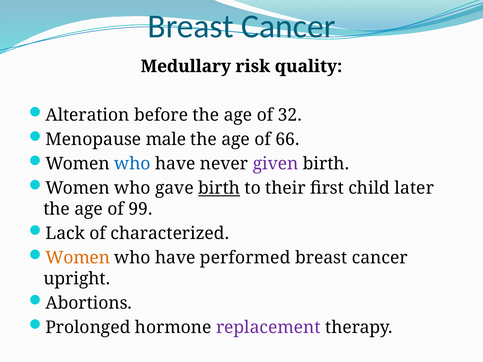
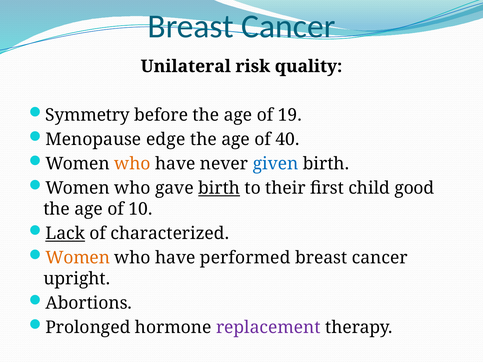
Medullary: Medullary -> Unilateral (186, 66)
Alteration: Alteration -> Symmetry (88, 115)
32: 32 -> 19 (290, 115)
male: male -> edge (166, 140)
66: 66 -> 40 (287, 140)
who colour: blue -> orange (132, 164)
given colour: purple -> blue (276, 164)
later: later -> good (414, 188)
99: 99 -> 10 (140, 209)
Lack underline: none -> present (65, 234)
